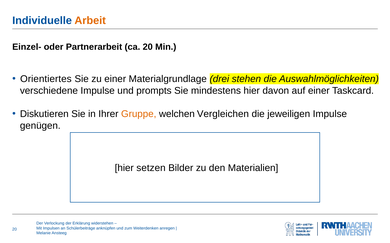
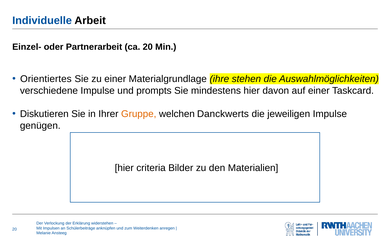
Arbeit colour: orange -> black (90, 21)
drei: drei -> ihre (219, 79)
Vergleichen: Vergleichen -> Danckwerts (223, 114)
setzen: setzen -> criteria (151, 168)
